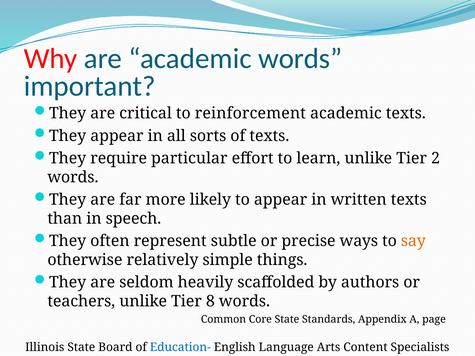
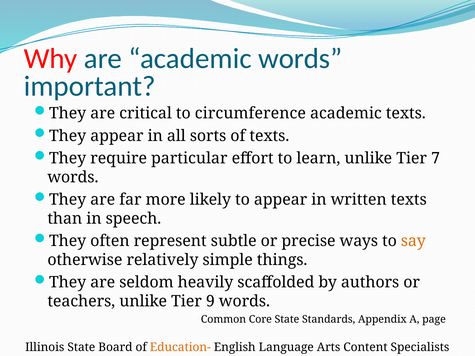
reinforcement: reinforcement -> circumference (250, 113)
2: 2 -> 7 (436, 158)
8: 8 -> 9 (210, 302)
Education- colour: blue -> orange (180, 347)
